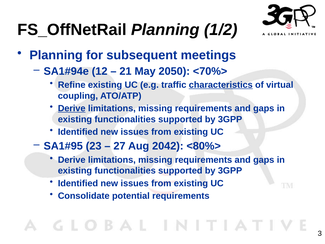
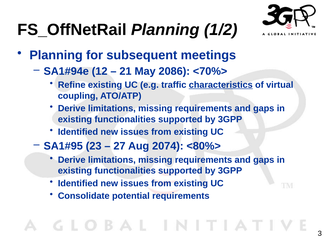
2050: 2050 -> 2086 (174, 71)
Derive underline: present -> none (72, 108)
2042: 2042 -> 2074 (168, 146)
